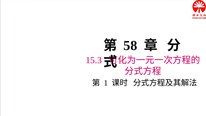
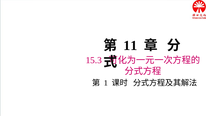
58: 58 -> 11 (130, 45)
